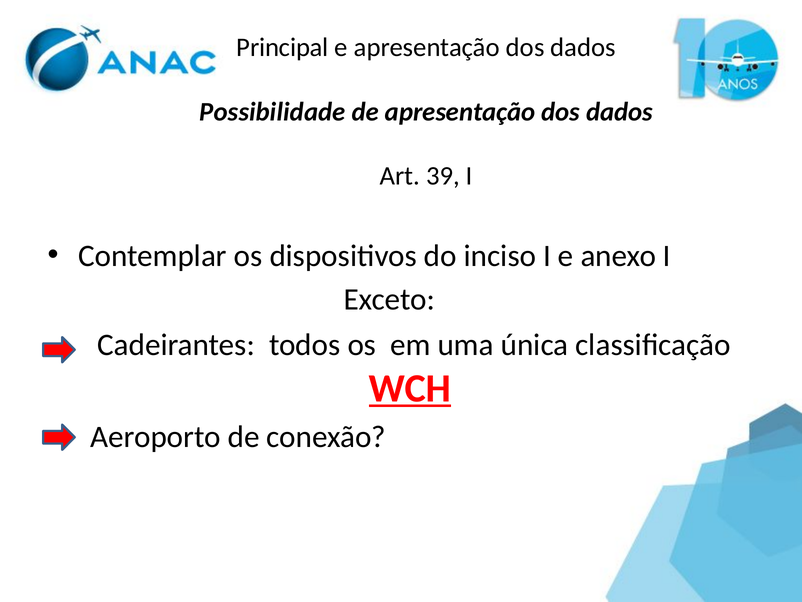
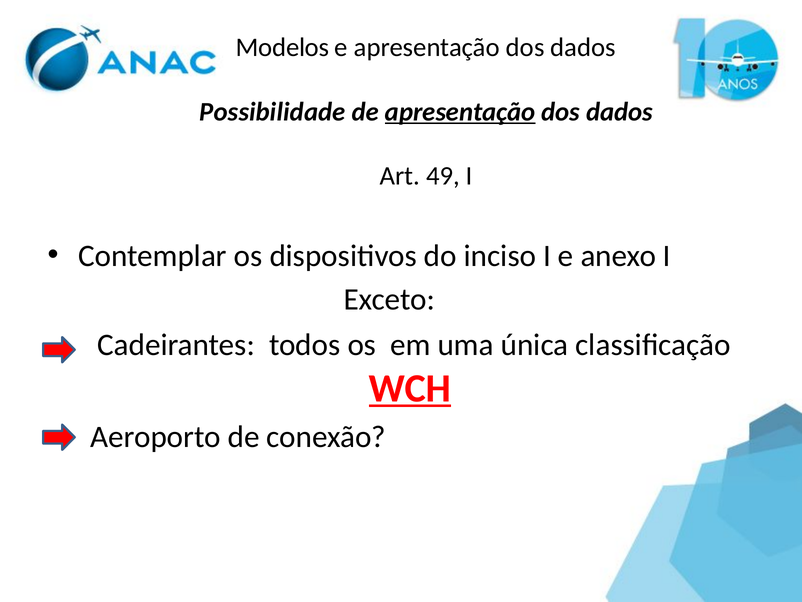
Principal: Principal -> Modelos (283, 48)
apresentação underline: none -> present (460, 112)
39: 39 -> 49 (443, 176)
